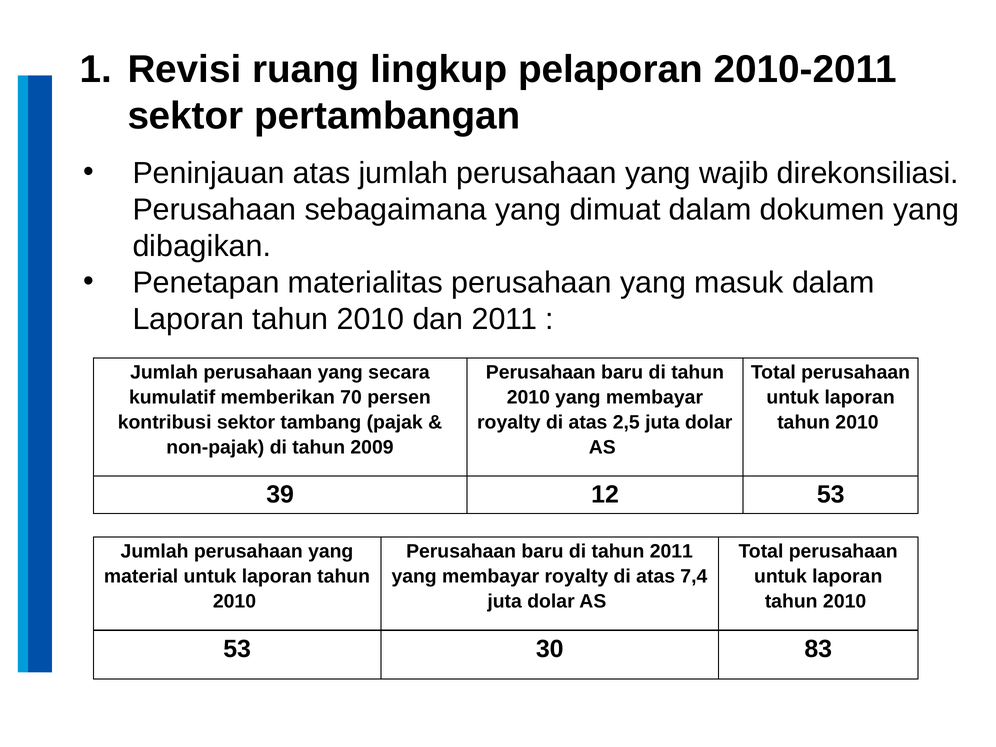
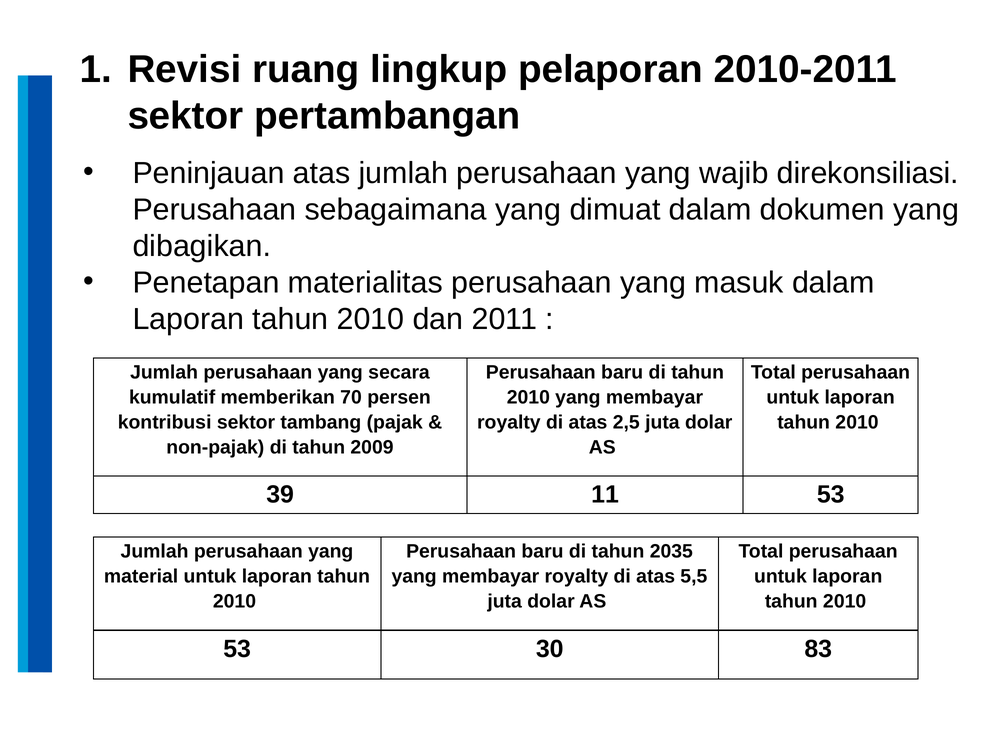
12: 12 -> 11 (605, 495)
tahun 2011: 2011 -> 2035 (671, 551)
7,4: 7,4 -> 5,5 (694, 576)
